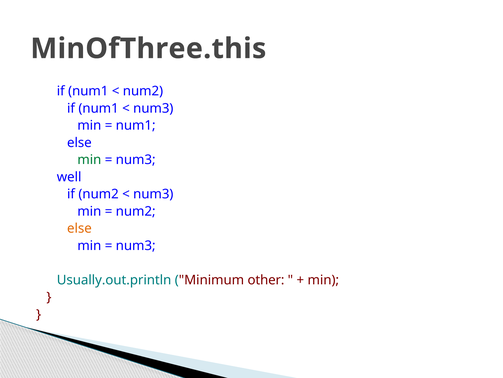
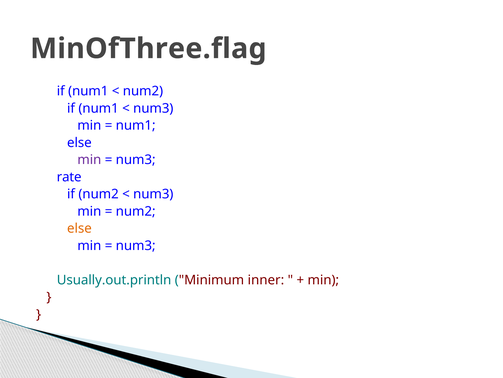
MinOfThree.this: MinOfThree.this -> MinOfThree.flag (148, 49)
min colour: green -> purple (89, 160)
well: well -> rate (69, 177)
other: other -> inner (266, 279)
